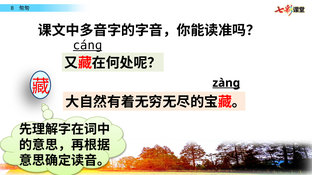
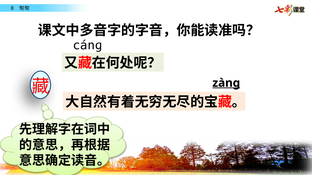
cánɡ underline: present -> none (88, 45)
